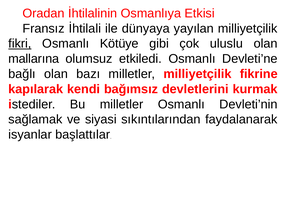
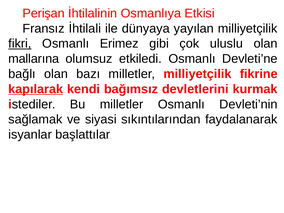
Oradan: Oradan -> Perişan (44, 13)
Kötüye: Kötüye -> Erimez (119, 44)
kapılarak underline: none -> present (36, 89)
